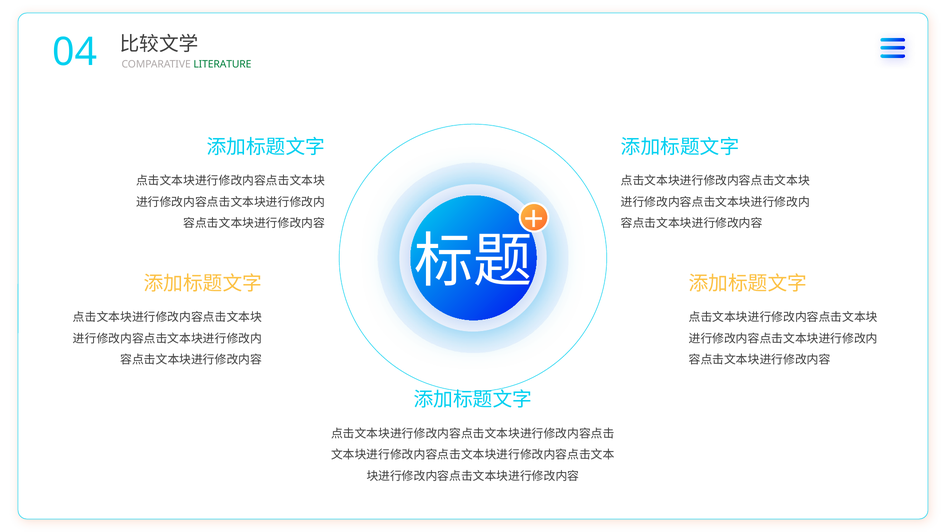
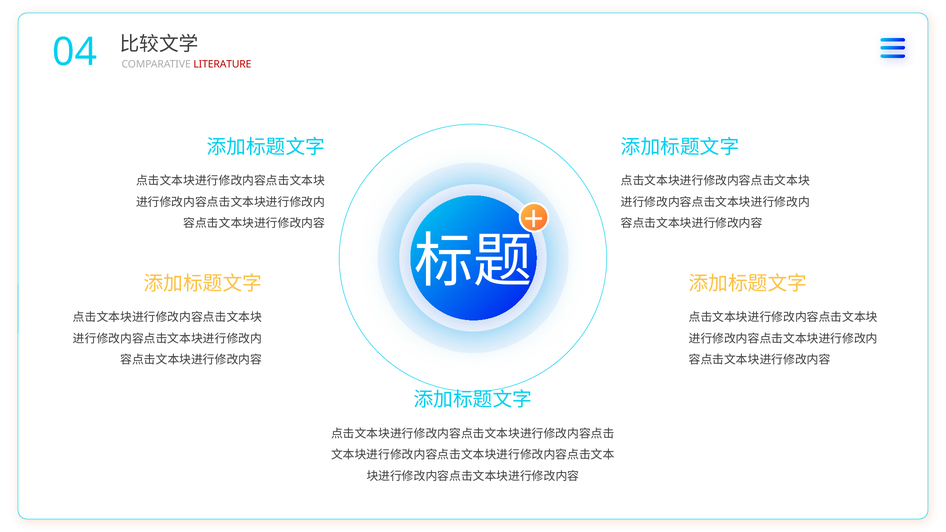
LITERATURE colour: green -> red (222, 64)
